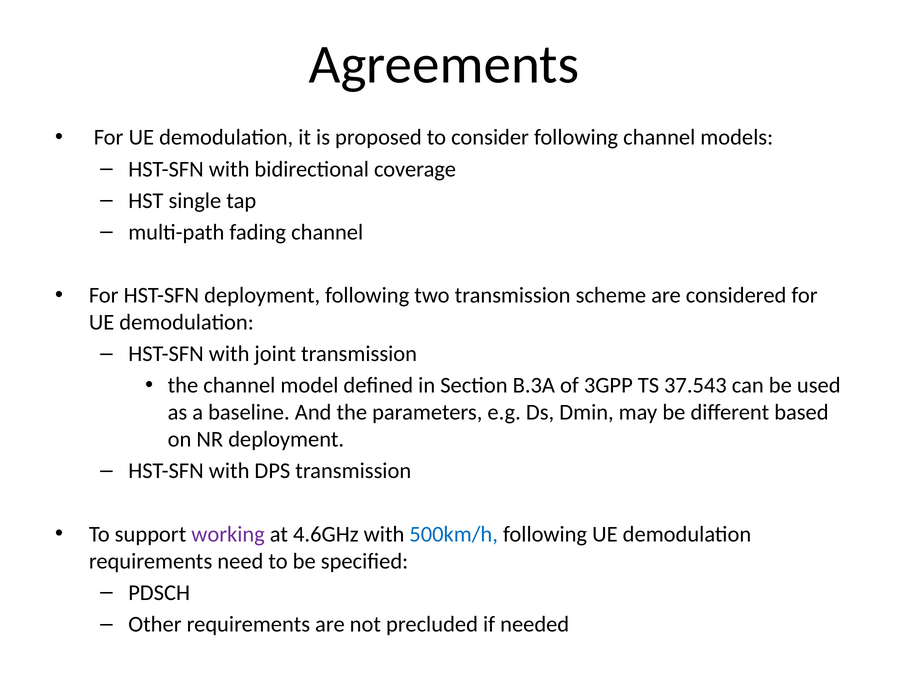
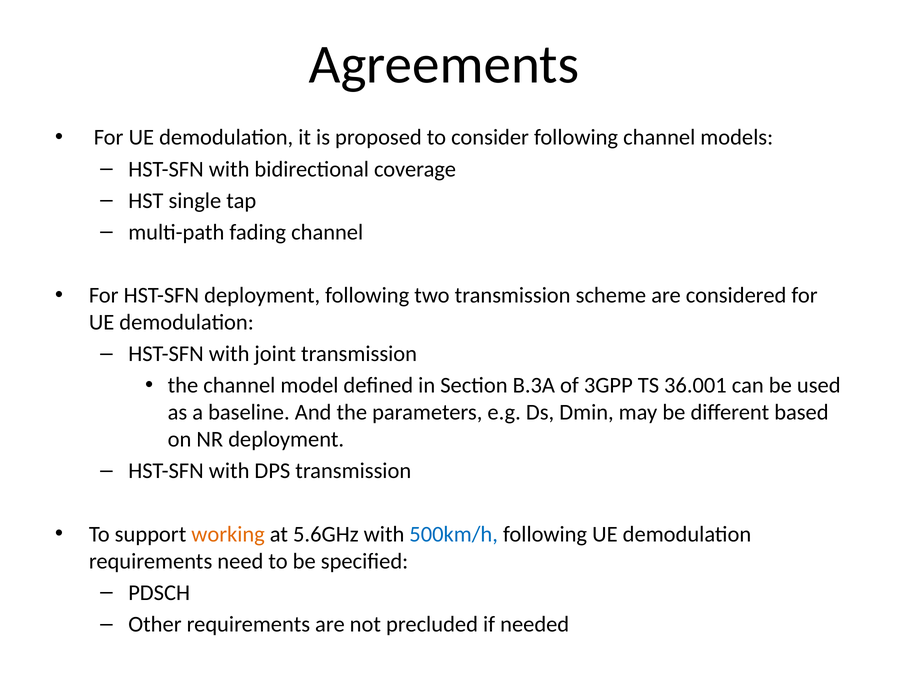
37.543: 37.543 -> 36.001 (695, 385)
working colour: purple -> orange (228, 534)
4.6GHz: 4.6GHz -> 5.6GHz (326, 534)
